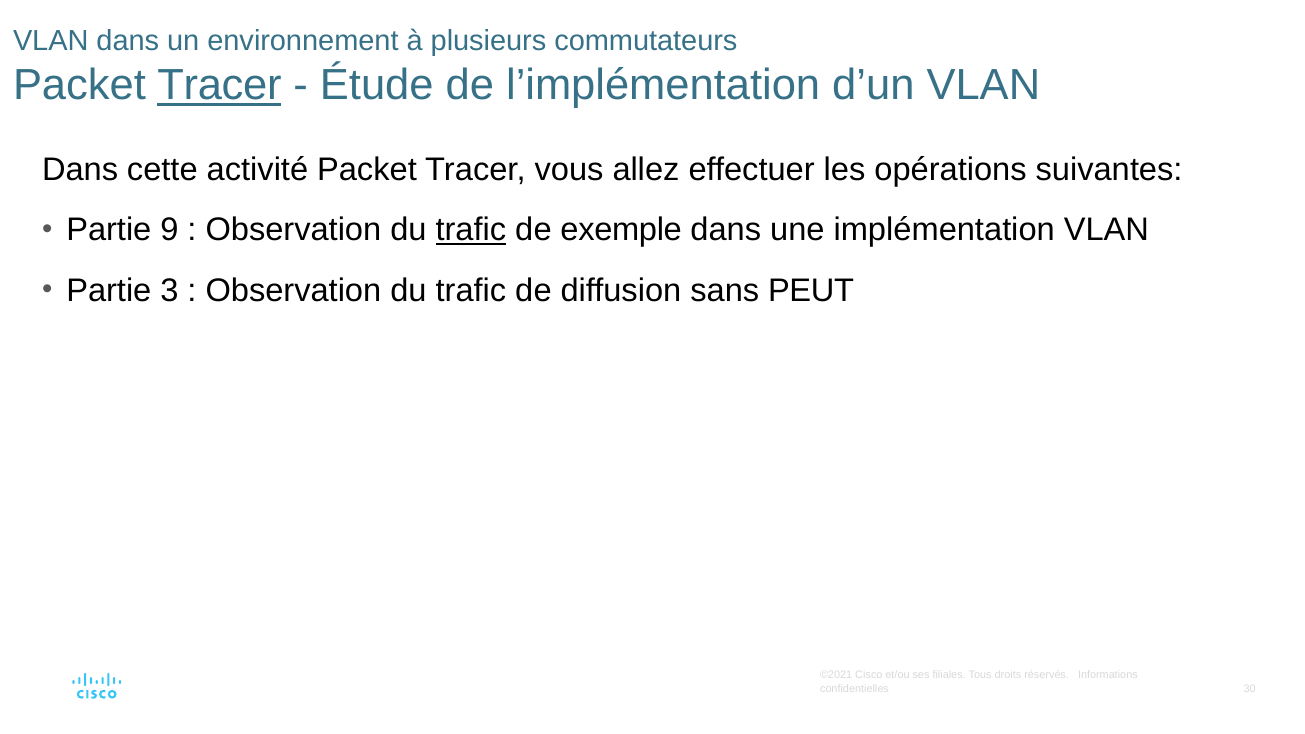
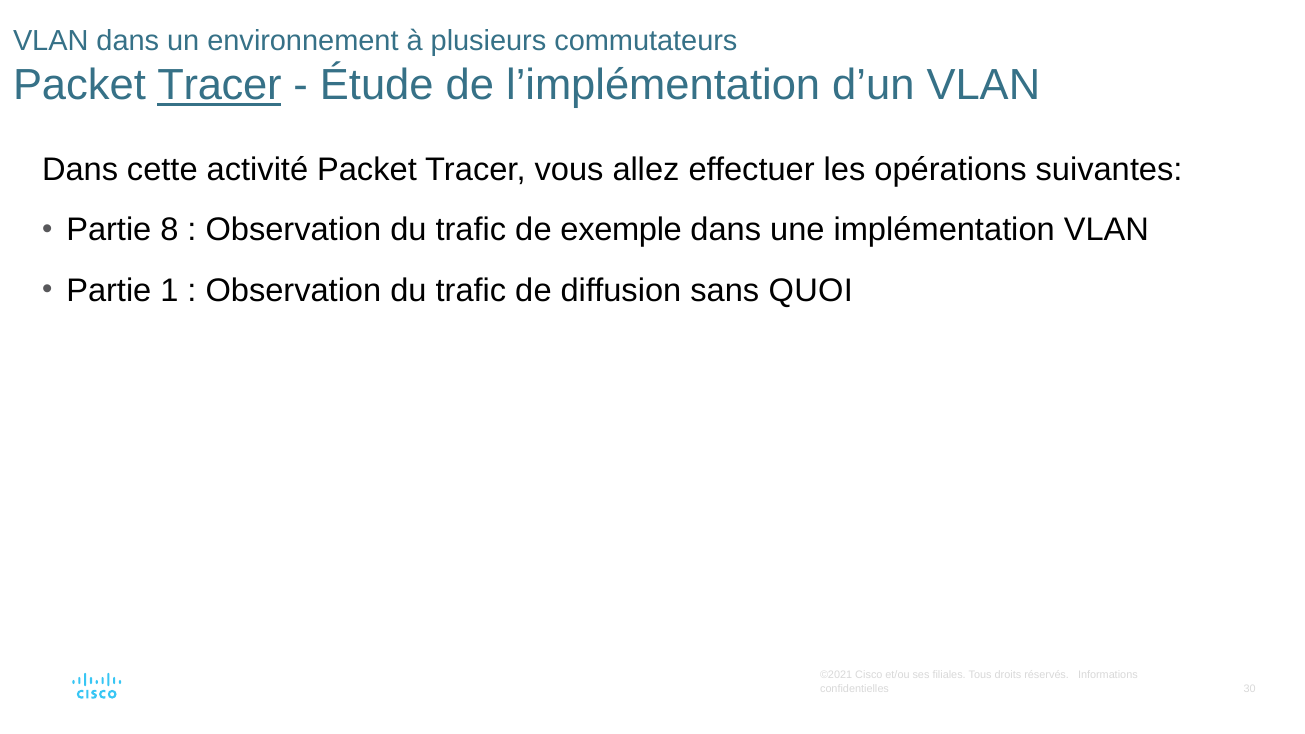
9: 9 -> 8 (169, 230)
trafic underline: present -> none (471, 230)
3: 3 -> 1 (169, 291)
PEUT: PEUT -> QUOI (811, 291)
